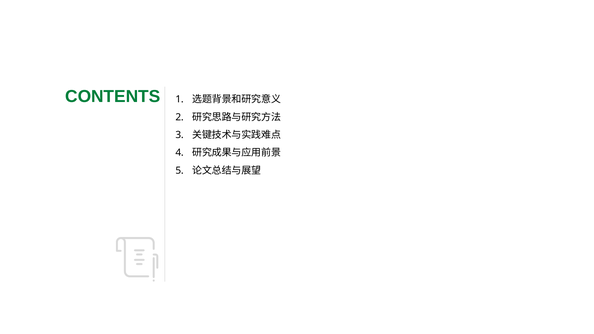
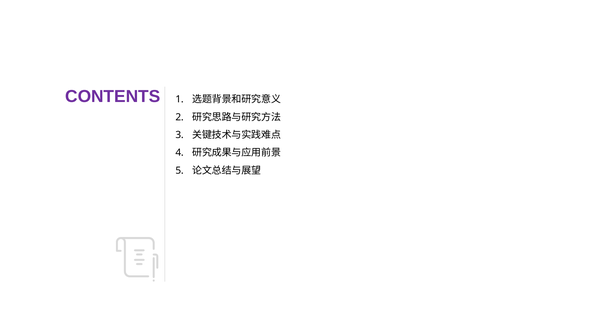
CONTENTS colour: green -> purple (113, 97)
